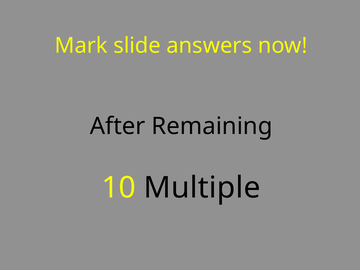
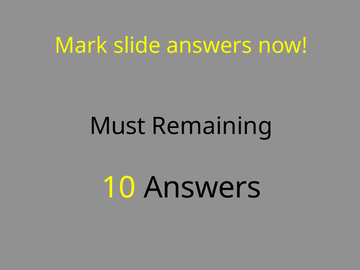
After: After -> Must (118, 126)
10 Multiple: Multiple -> Answers (202, 188)
